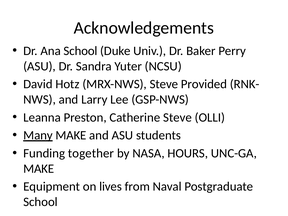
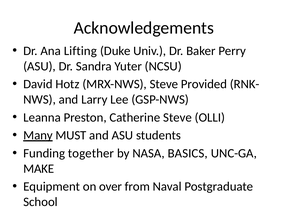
Ana School: School -> Lifting (80, 51)
MAKE: MAKE -> MUST (71, 135)
HOURS: HOURS -> BASICS (188, 153)
lives: lives -> over (111, 187)
